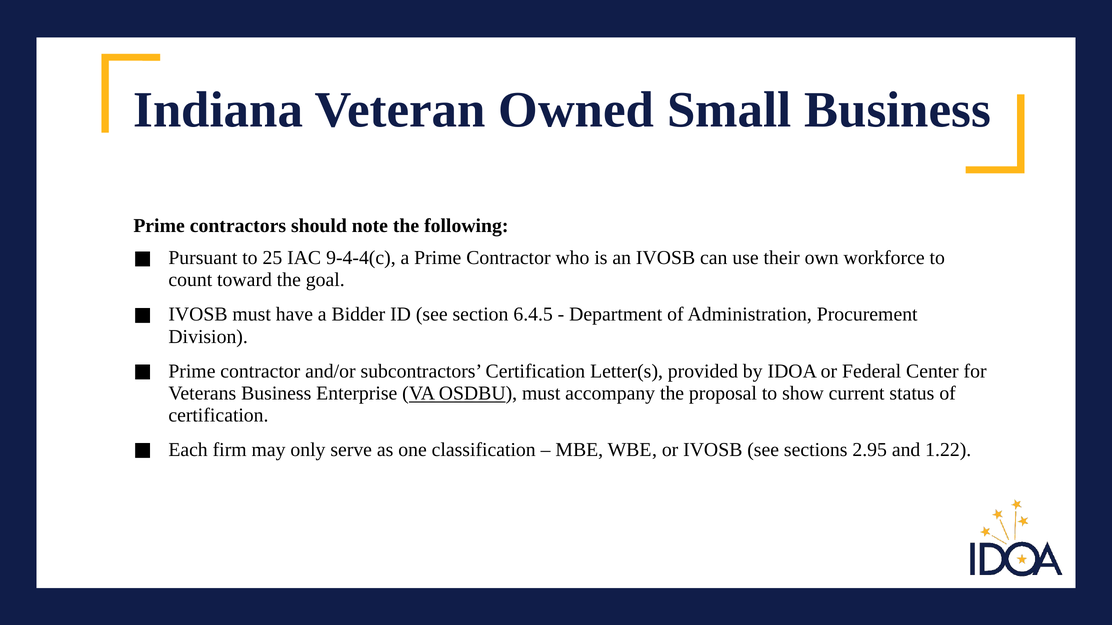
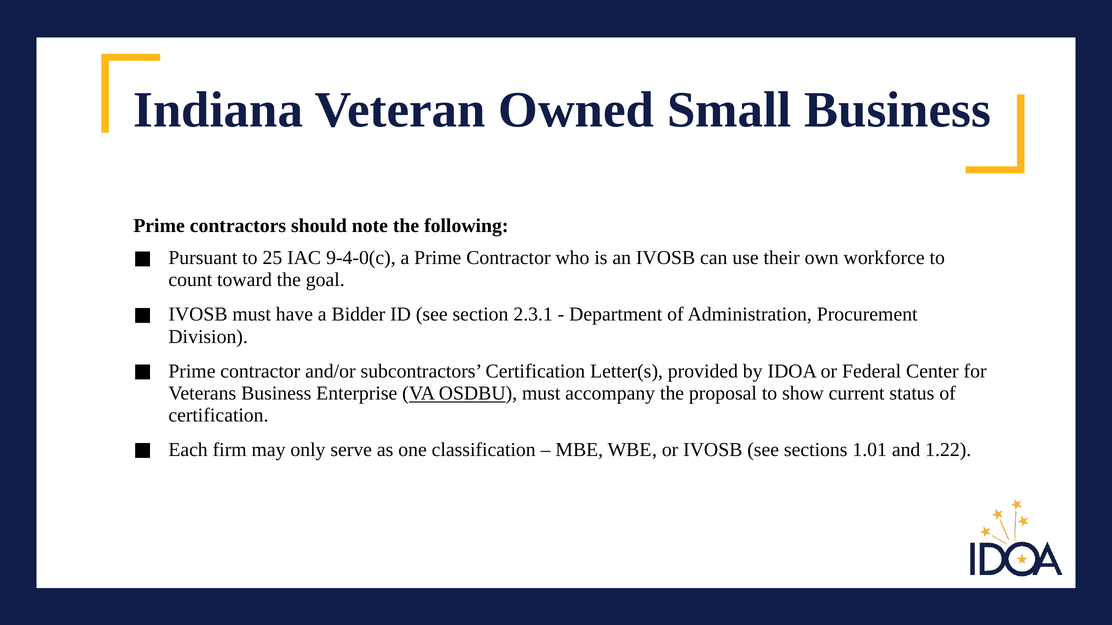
9-4-4(c: 9-4-4(c -> 9-4-0(c (361, 258)
6.4.5: 6.4.5 -> 2.3.1 (533, 315)
2.95: 2.95 -> 1.01 (870, 450)
